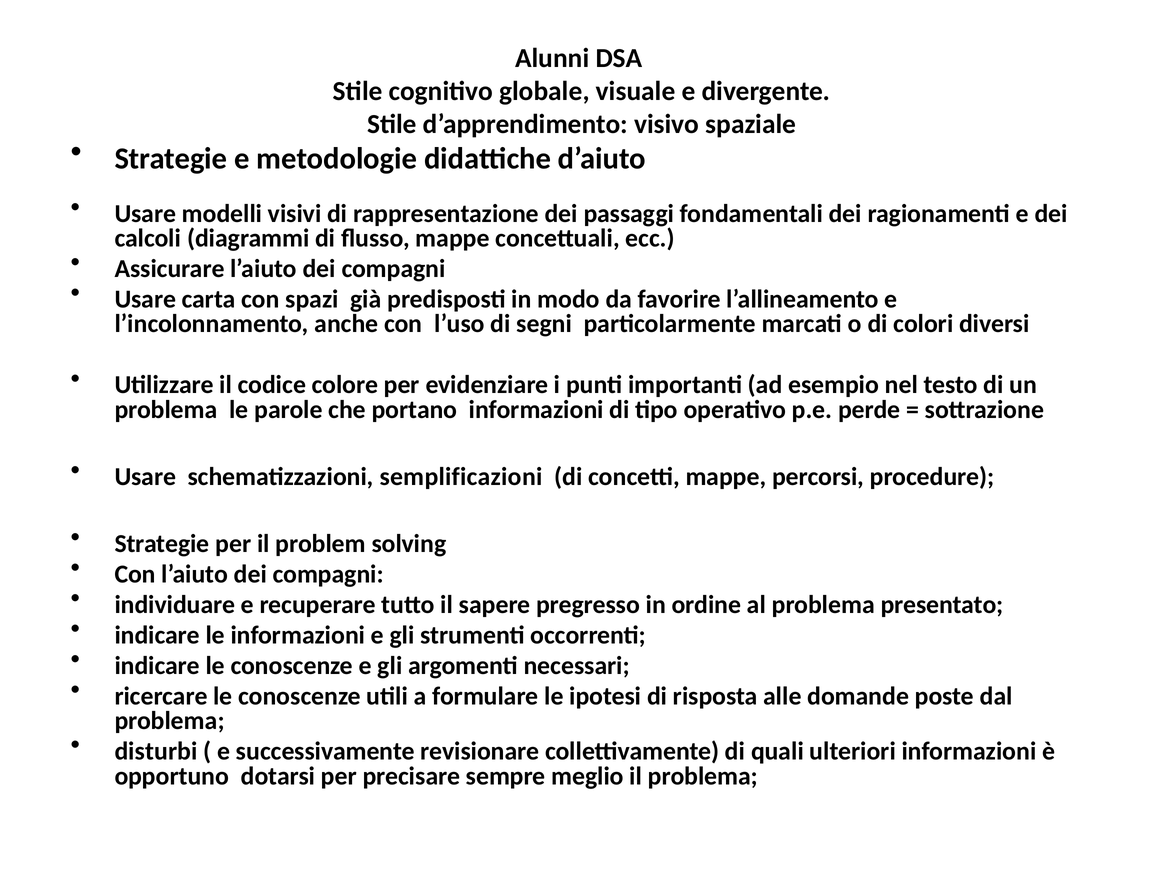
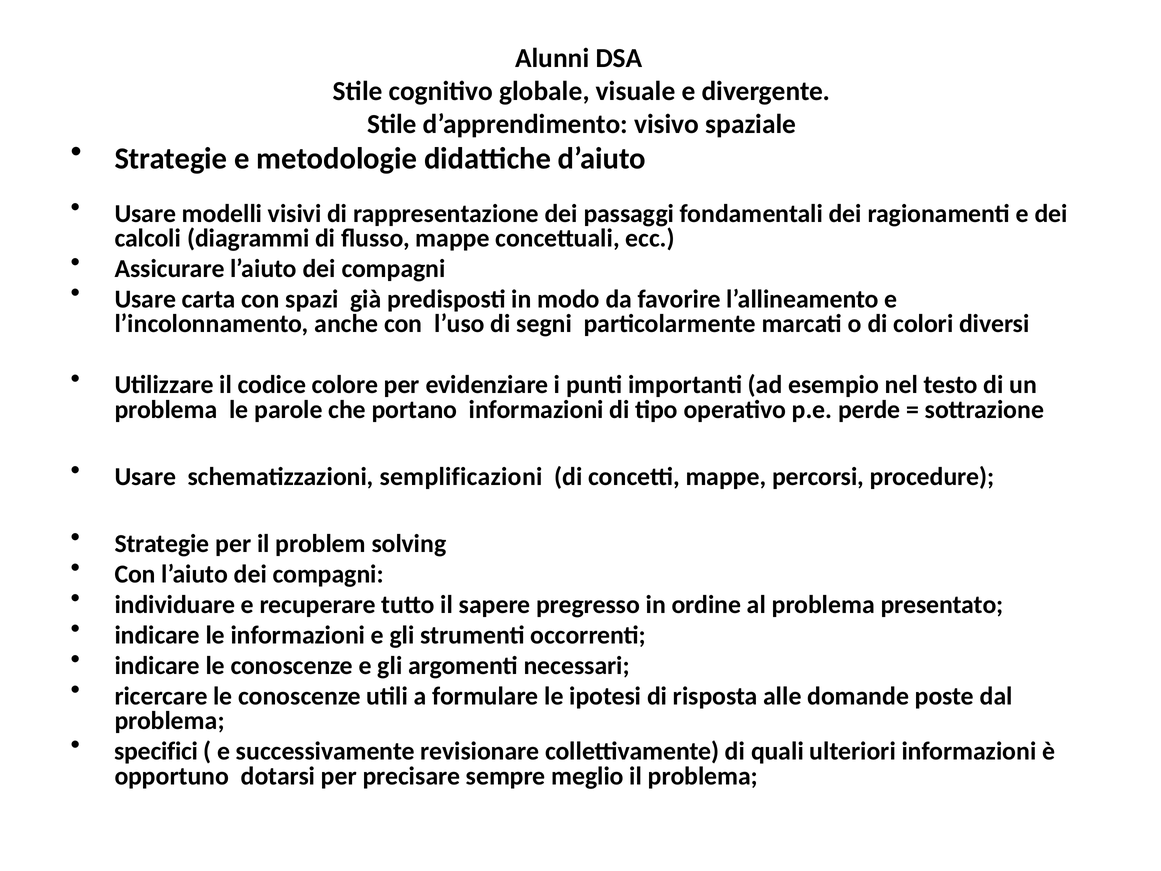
disturbi: disturbi -> specifici (156, 751)
